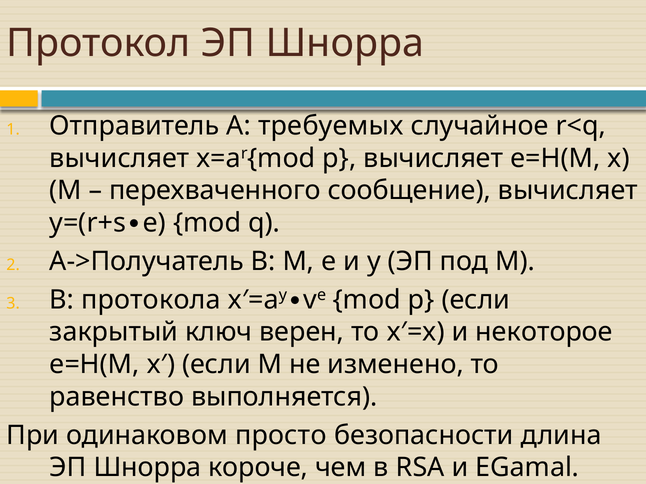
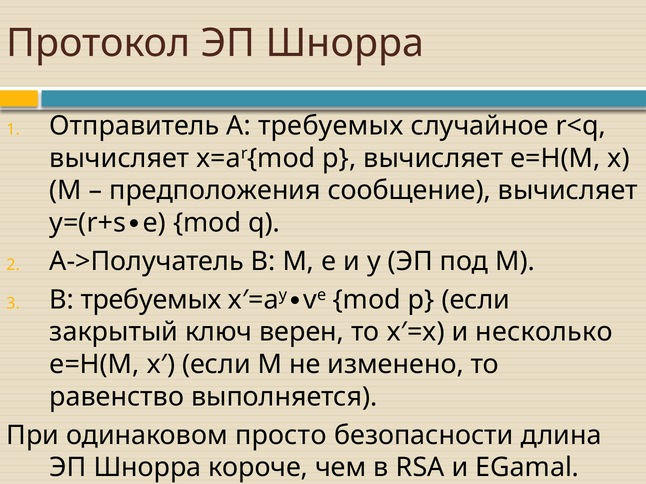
перехваченного: перехваченного -> предположения (215, 191)
B протокола: протокола -> требуемых (151, 300)
некоторое: некоторое -> несколько (544, 332)
